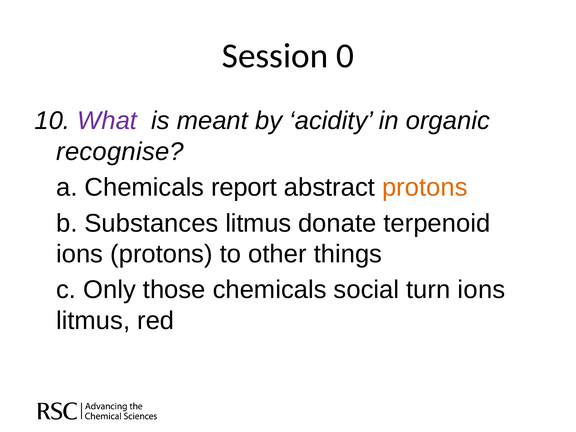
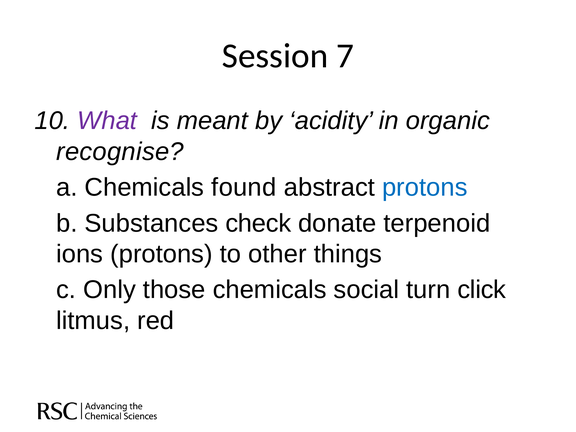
0: 0 -> 7 (345, 56)
report: report -> found (244, 187)
protons colour: orange -> blue (425, 187)
Substances litmus: litmus -> check (258, 223)
turn ions: ions -> click (482, 290)
